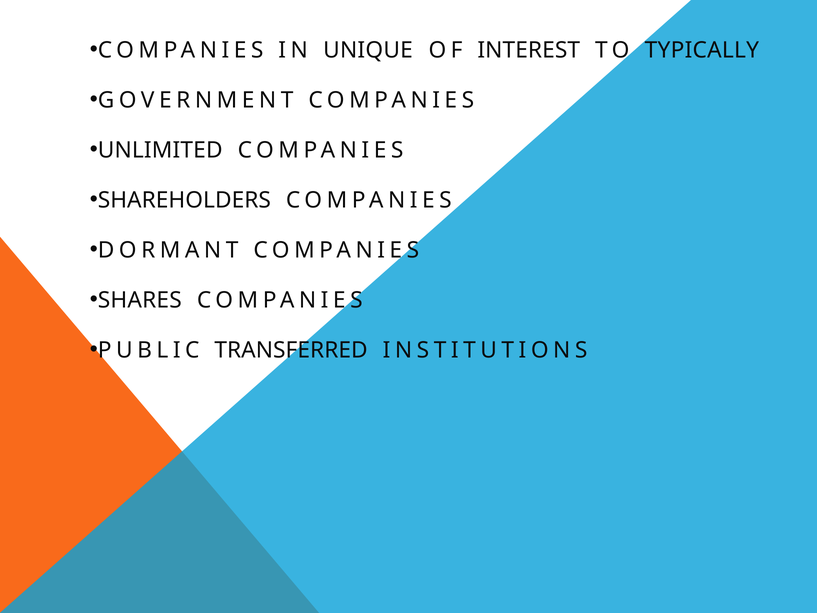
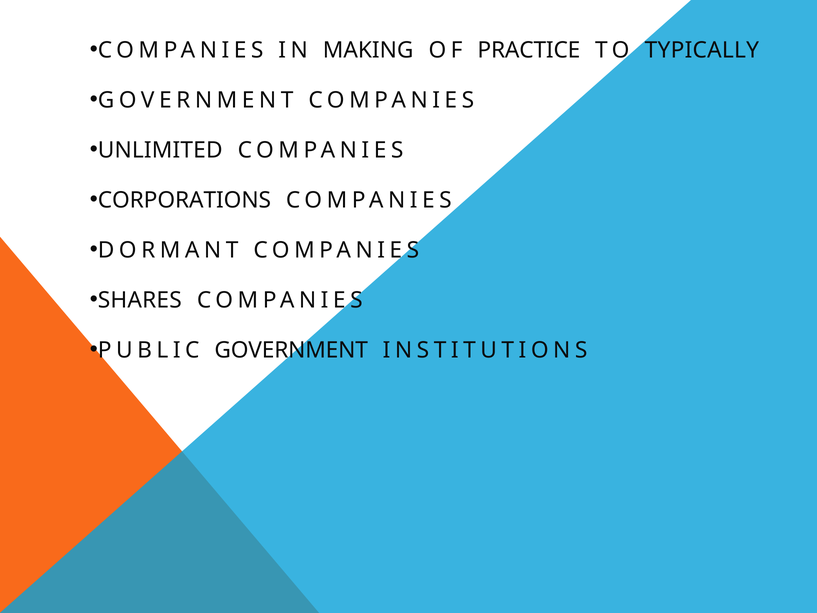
UNIQUE: UNIQUE -> MAKING (368, 50)
INTEREST: INTEREST -> PRACTICE (529, 50)
SHAREHOLDERS: SHAREHOLDERS -> CORPORATIONS (184, 200)
PUBLIC TRANSFERRED: TRANSFERRED -> GOVERNMENT (291, 350)
